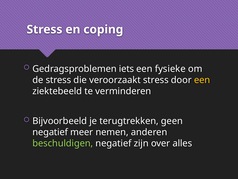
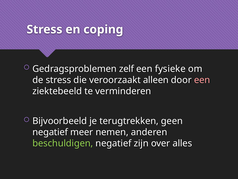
iets: iets -> zelf (127, 69)
veroorzaakt stress: stress -> alleen (156, 80)
een colour: yellow -> pink (202, 80)
